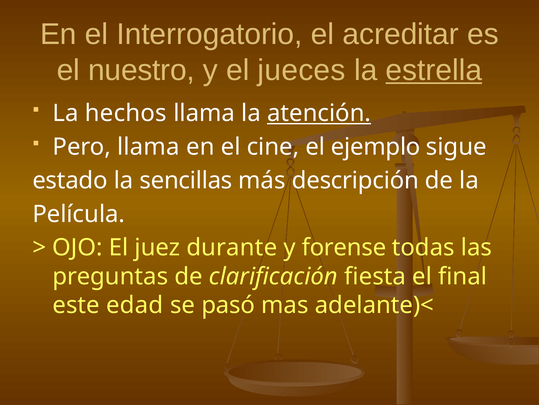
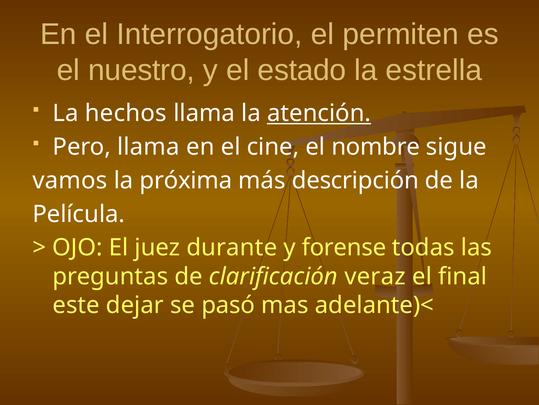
acreditar: acreditar -> permiten (401, 34)
jueces: jueces -> estado (302, 70)
estrella underline: present -> none (434, 70)
ejemplo: ejemplo -> nombre (376, 147)
estado: estado -> vamos (70, 180)
sencillas: sencillas -> próxima (186, 180)
fiesta: fiesta -> veraz (375, 276)
edad: edad -> dejar (135, 305)
